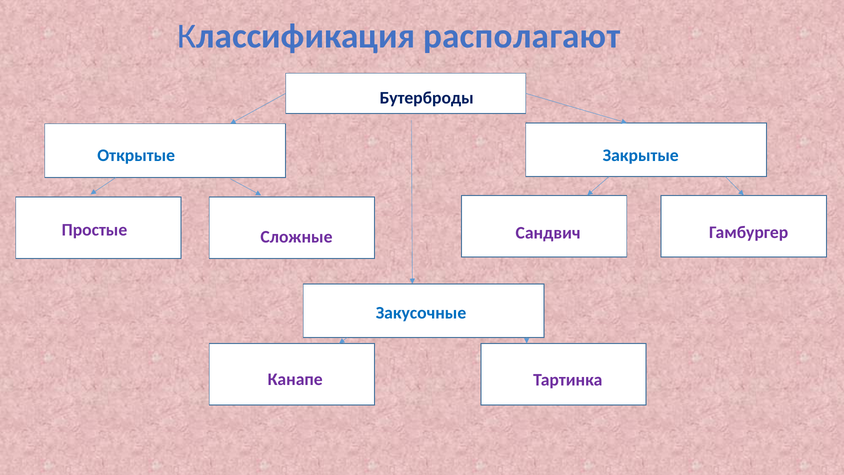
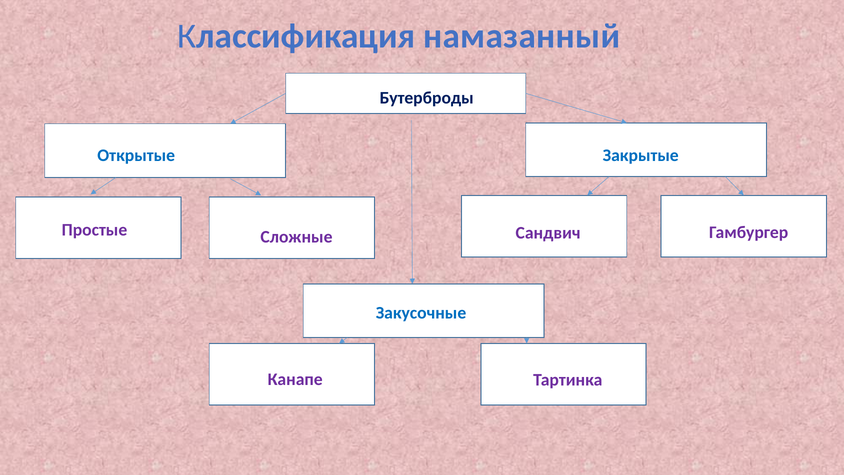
располагают: располагают -> намазанный (522, 36)
